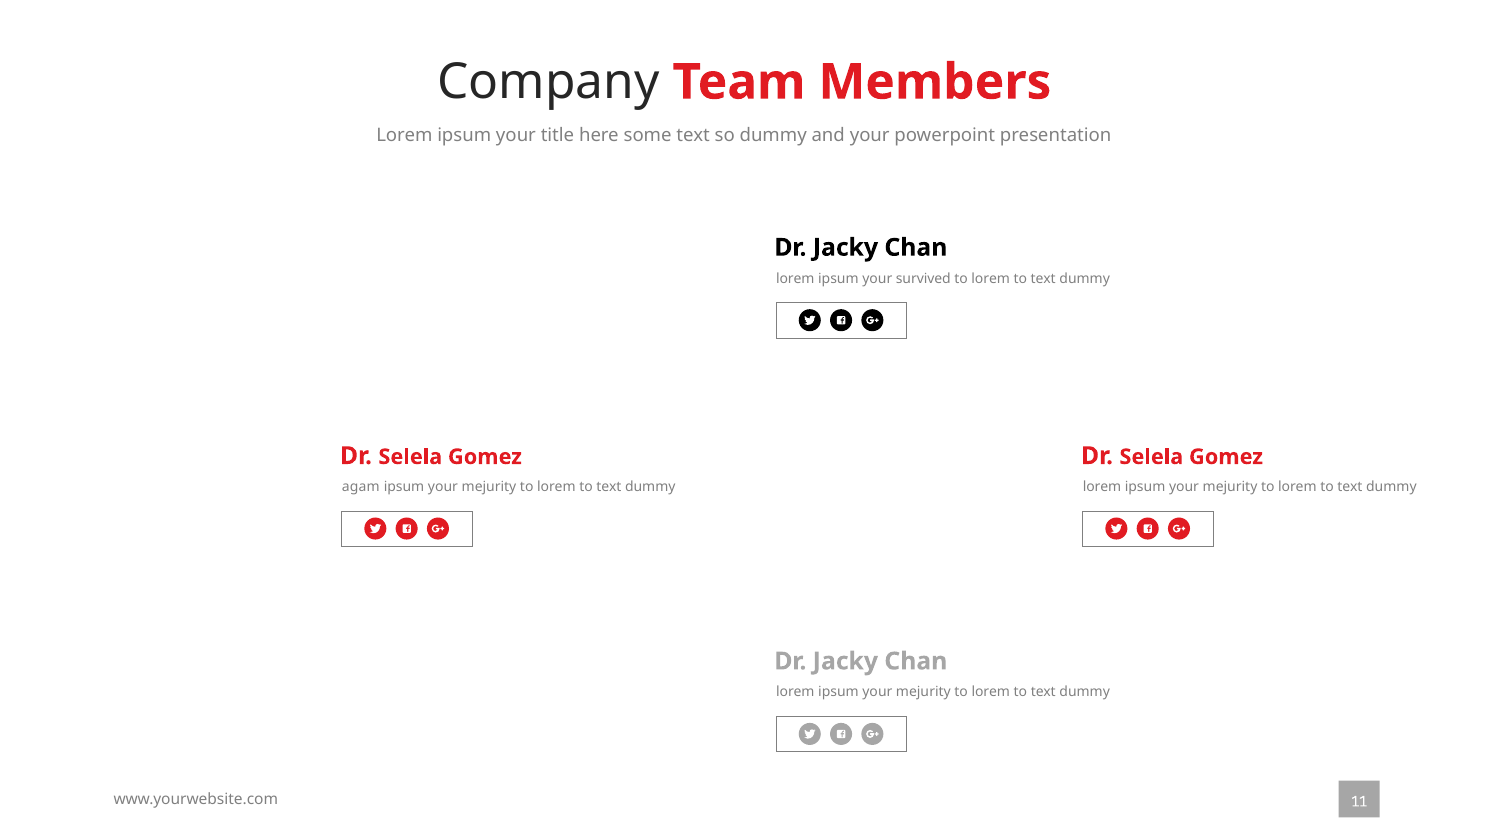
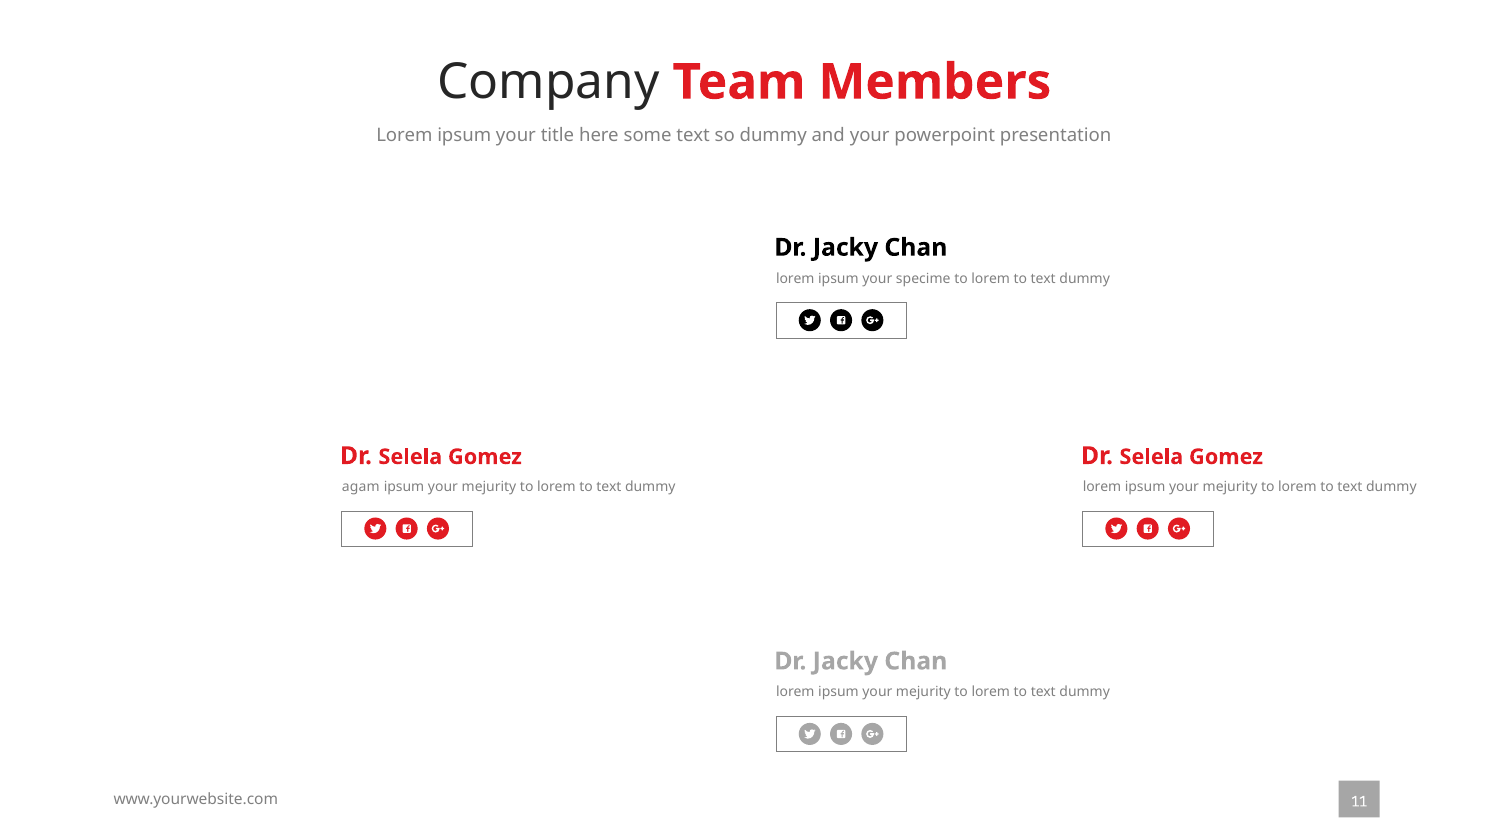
survived: survived -> specime (923, 278)
